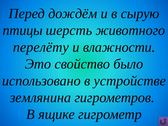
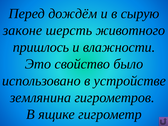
птицы: птицы -> законе (23, 30)
перелёту: перелёту -> пришлось (41, 47)
